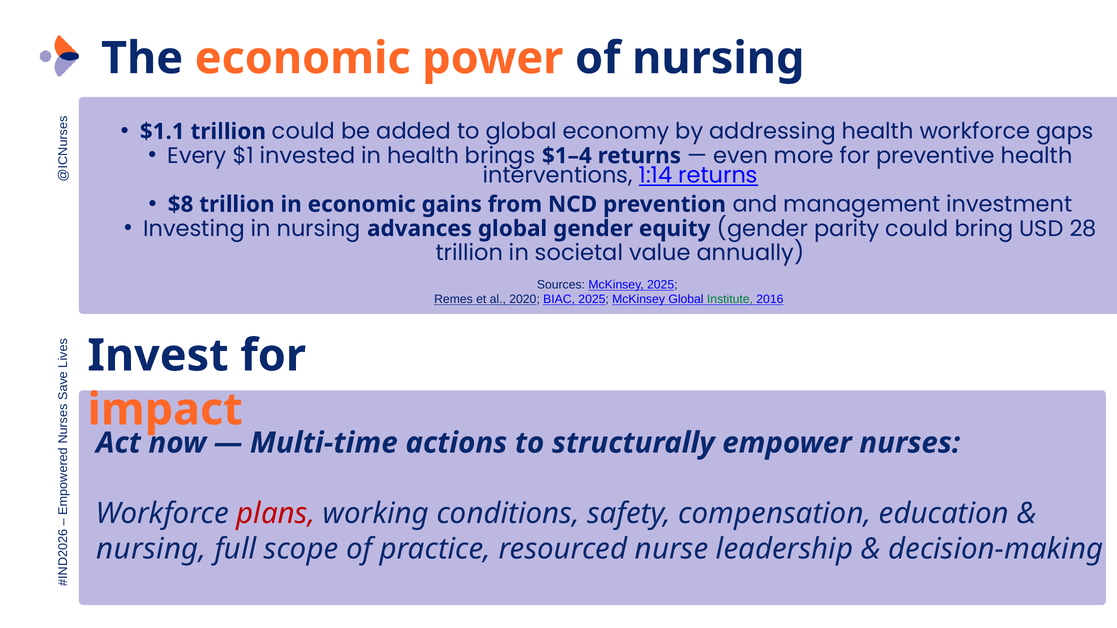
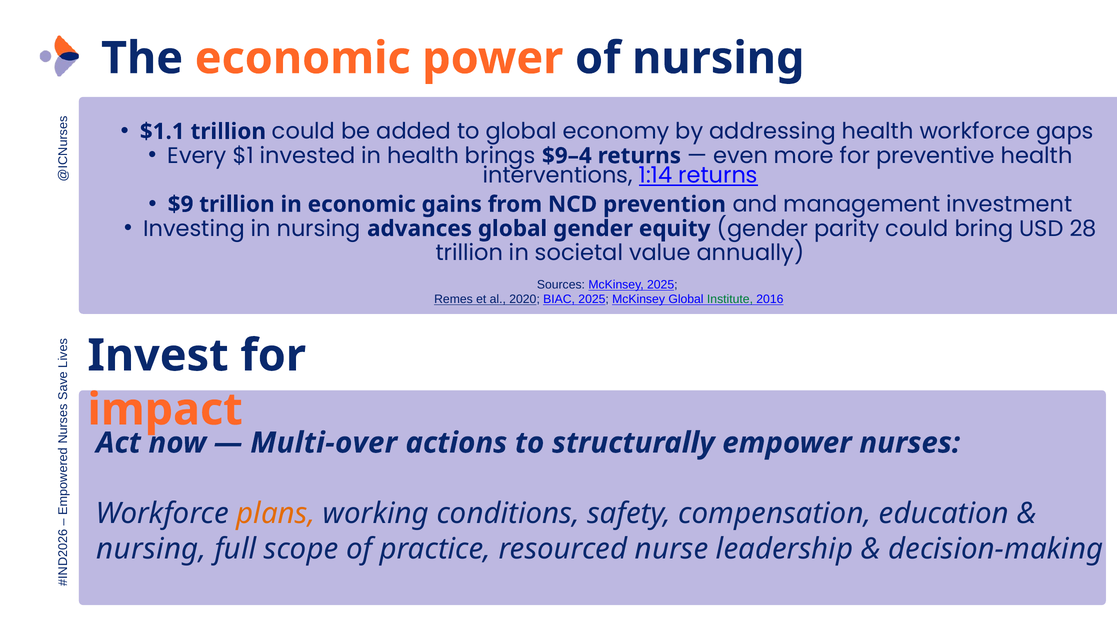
$1–4: $1–4 -> $9–4 (567, 156)
$8: $8 -> $9 (181, 204)
Multi-time: Multi-time -> Multi-over (324, 443)
plans colour: red -> orange (276, 514)
